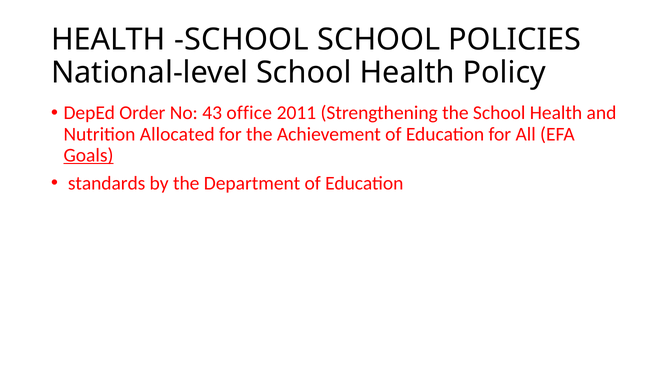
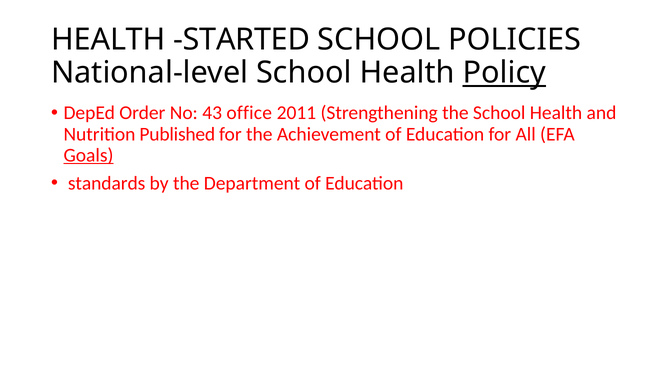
HEALTH SCHOOL: SCHOOL -> STARTED (242, 40)
Policy underline: none -> present (504, 73)
Allocated: Allocated -> Published (177, 134)
